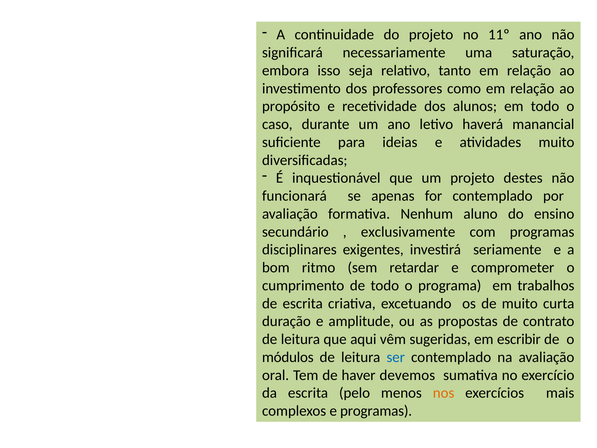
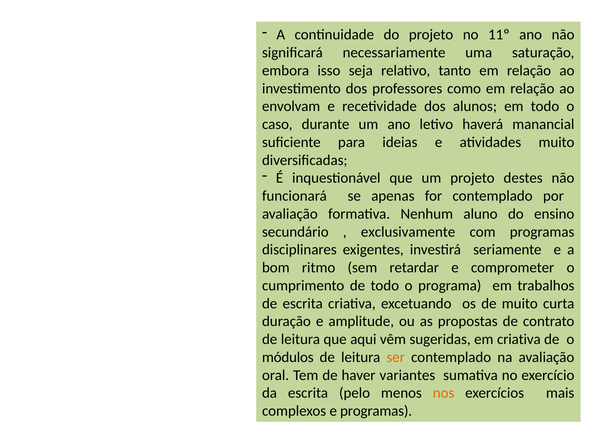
propósito: propósito -> envolvam (291, 106)
em escribir: escribir -> criativa (519, 339)
ser colour: blue -> orange (396, 357)
devemos: devemos -> variantes (407, 375)
